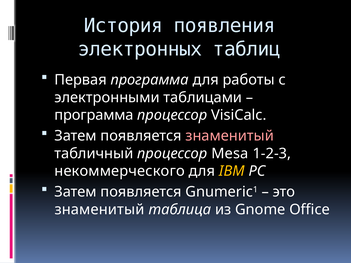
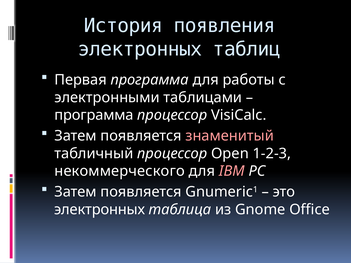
Mesa: Mesa -> Open (230, 154)
IBM colour: yellow -> pink (232, 171)
знаменитый: знаменитый -> электронных (100, 210)
